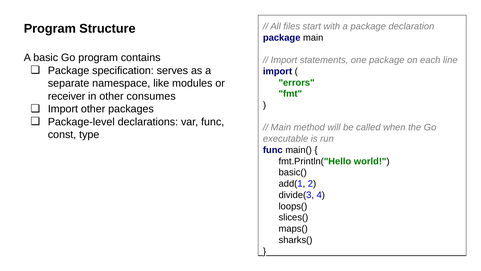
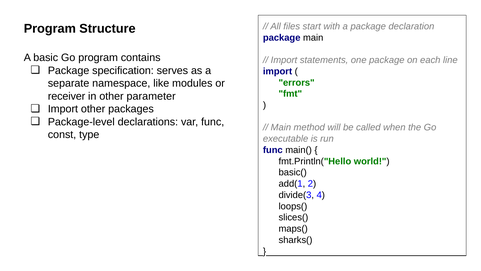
consumes: consumes -> parameter (151, 96)
